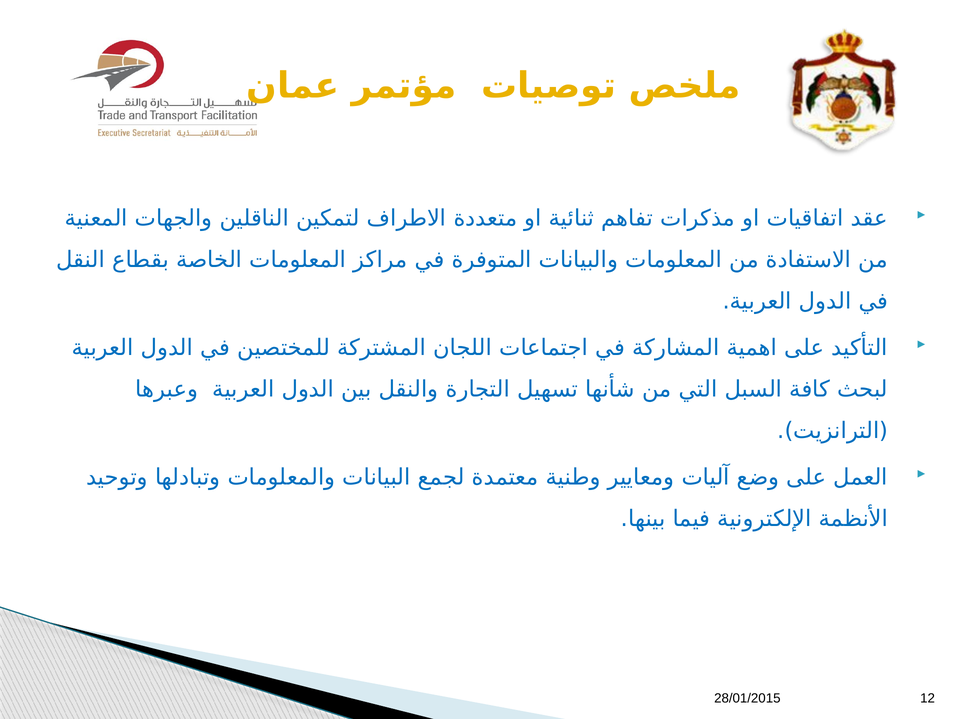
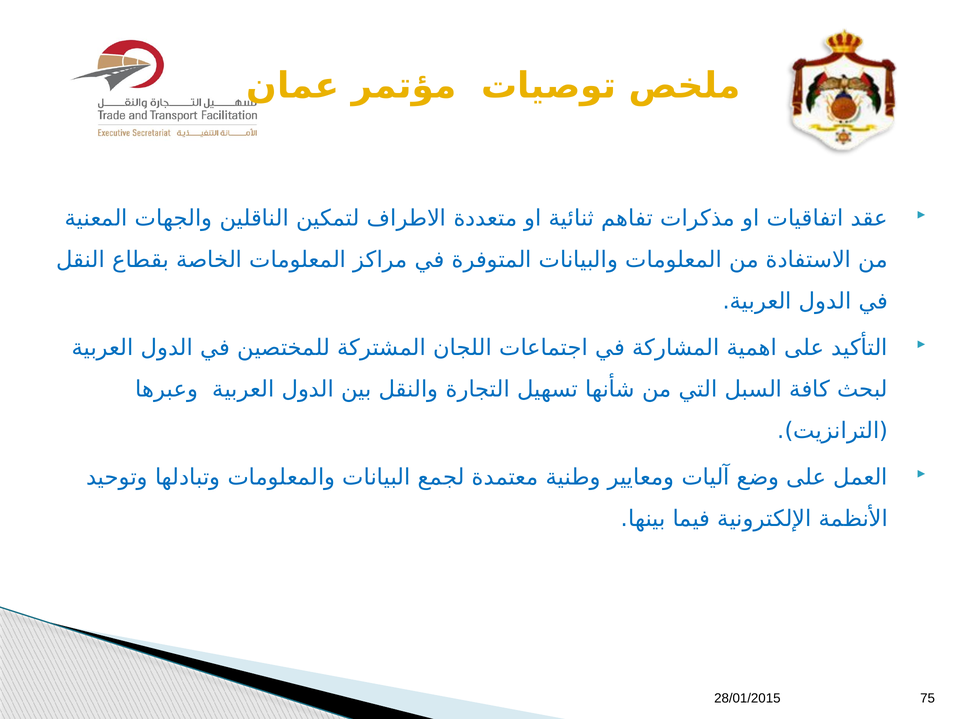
12: 12 -> 75 (928, 698)
